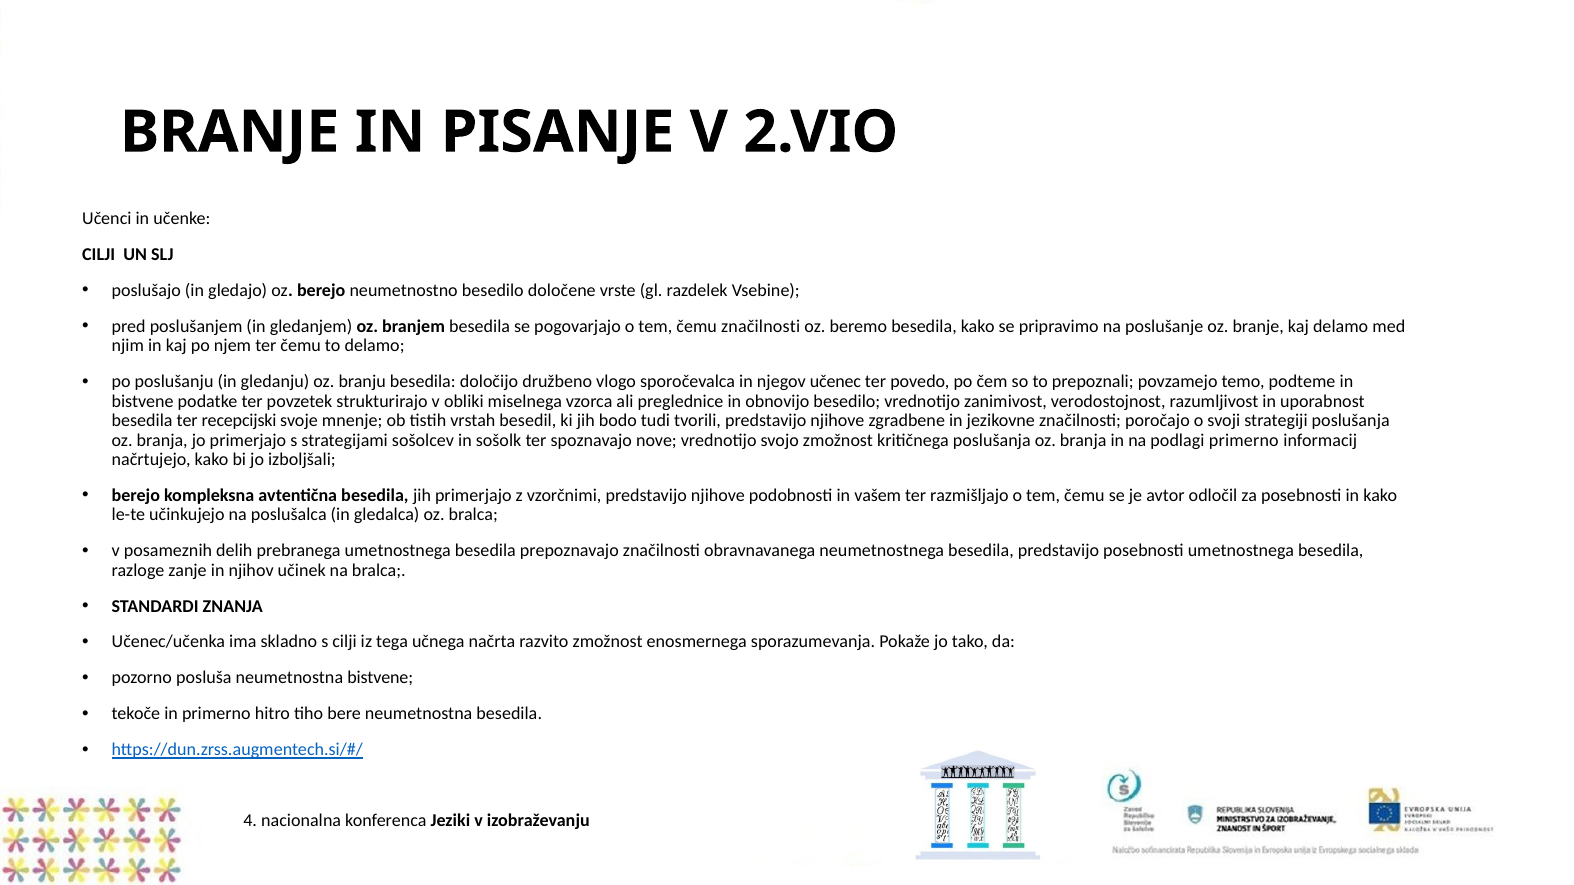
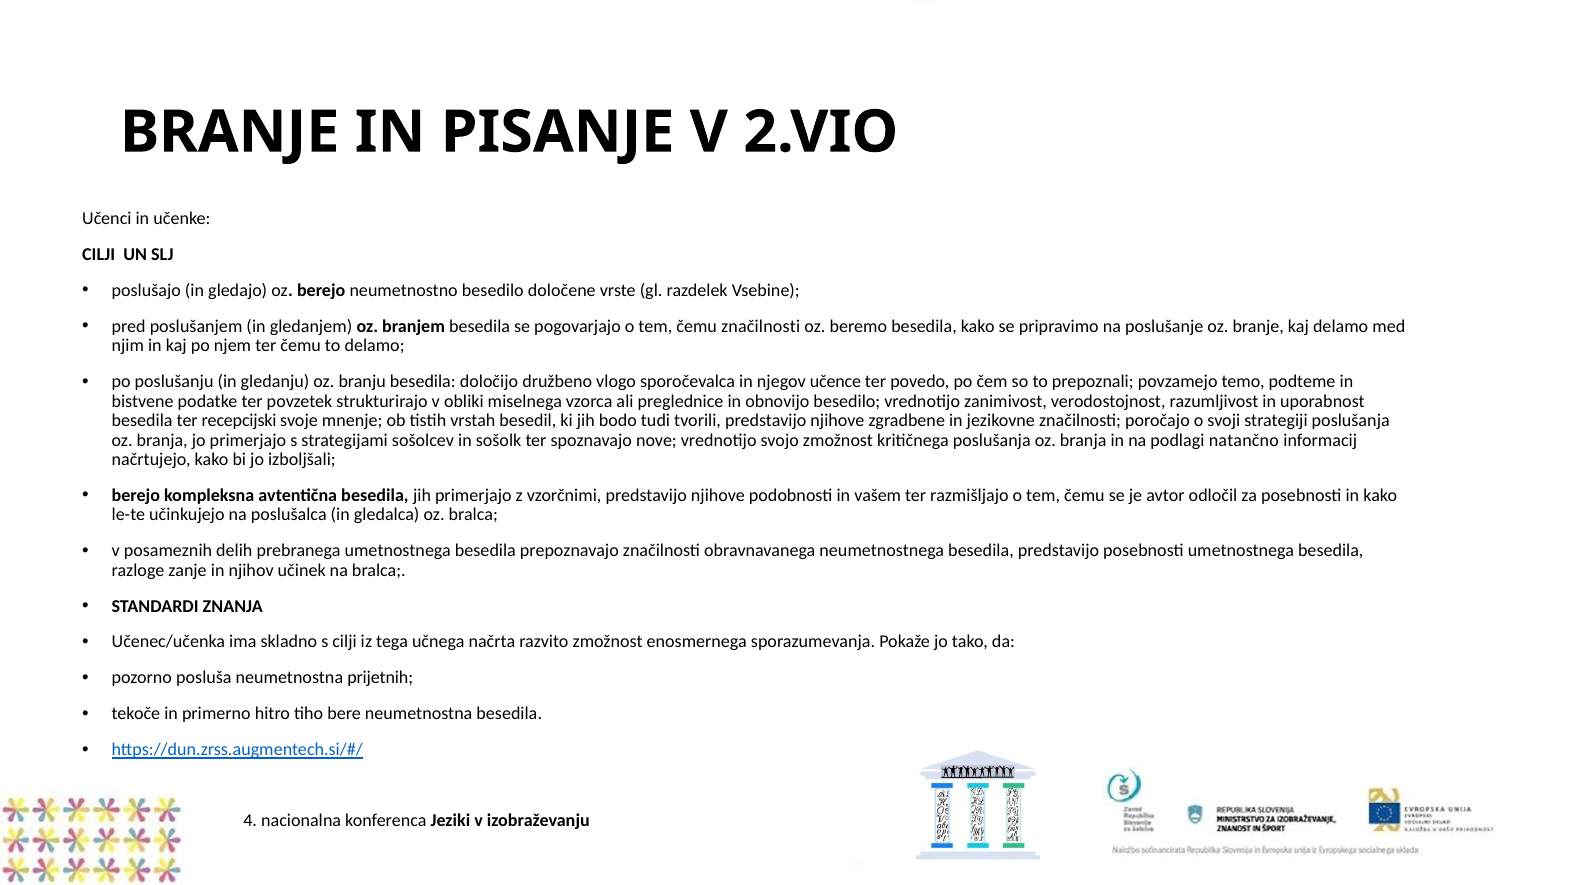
učenec: učenec -> učence (835, 382)
podlagi primerno: primerno -> natančno (1244, 440)
neumetnostna bistvene: bistvene -> prijetnih (380, 678)
